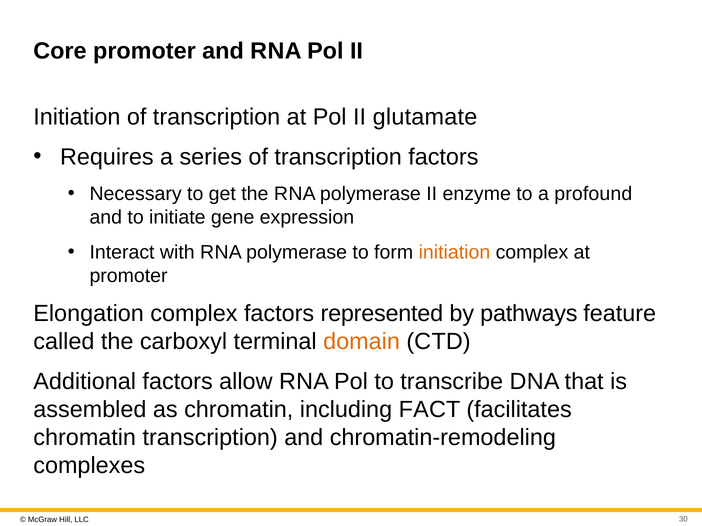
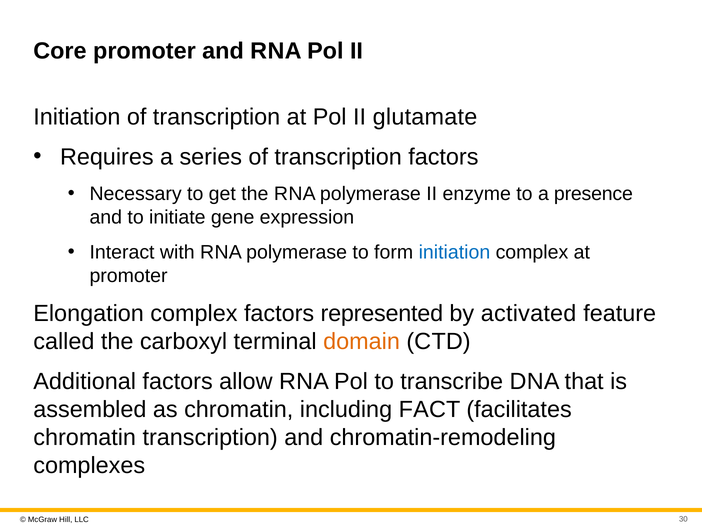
profound: profound -> presence (593, 194)
initiation colour: orange -> blue (454, 253)
pathways: pathways -> activated (529, 314)
